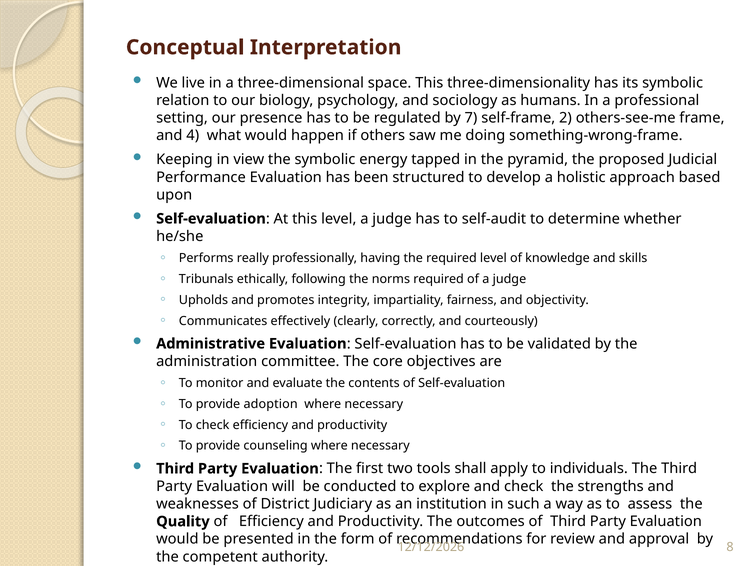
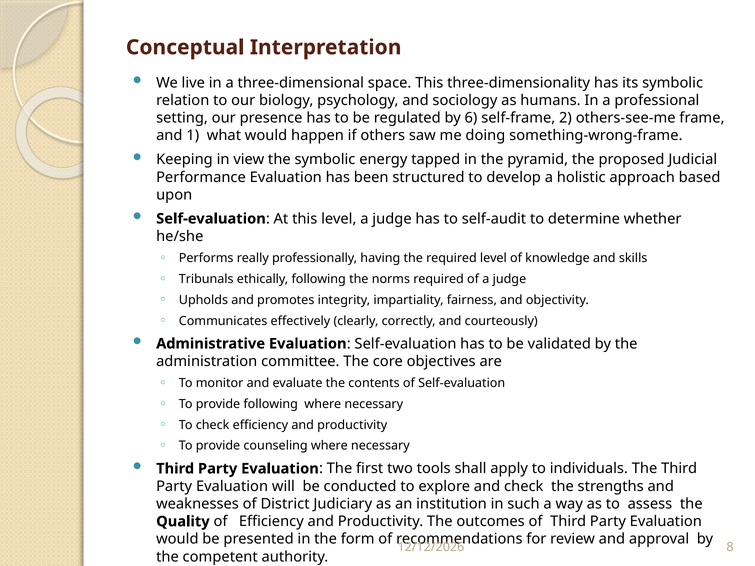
7: 7 -> 6 (471, 118)
4: 4 -> 1 (193, 136)
provide adoption: adoption -> following (271, 404)
